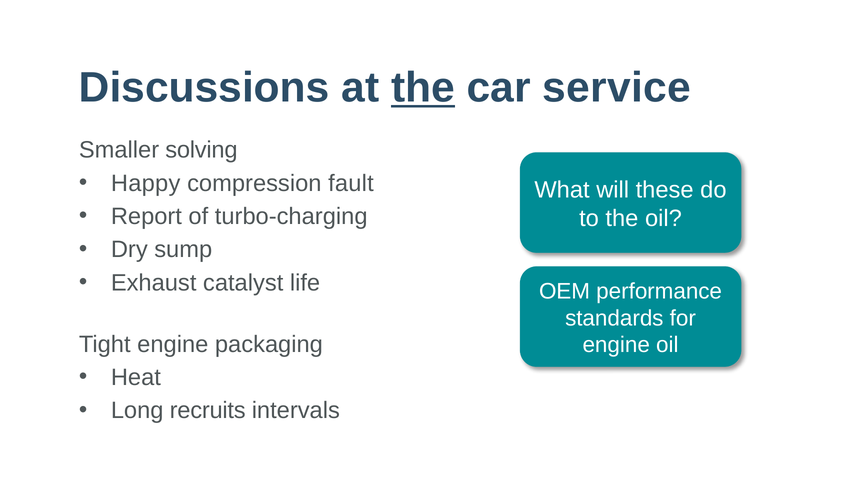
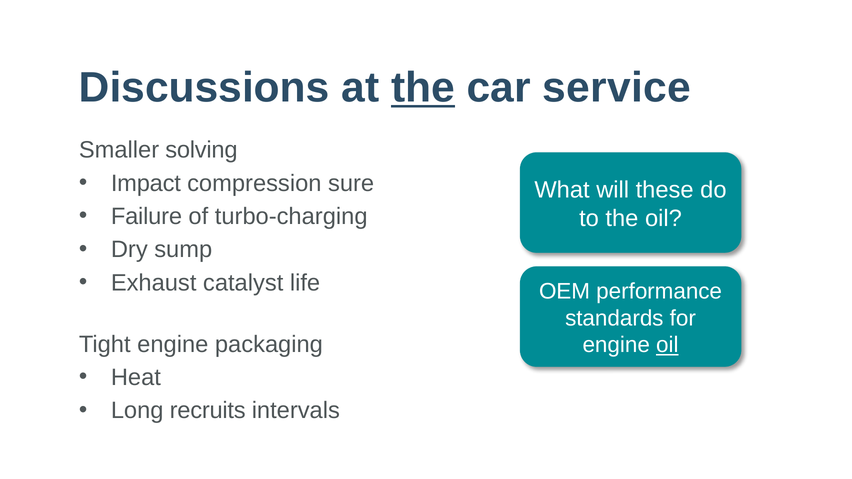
Happy: Happy -> Impact (146, 183)
fault: fault -> sure (351, 183)
Report: Report -> Failure (146, 217)
oil underline: none -> present (667, 345)
